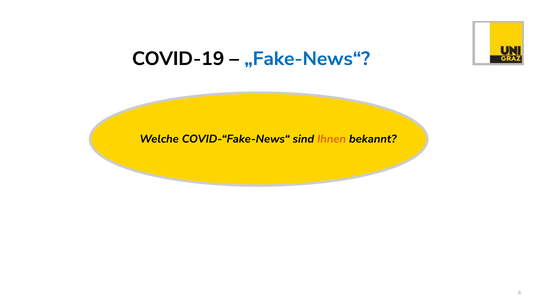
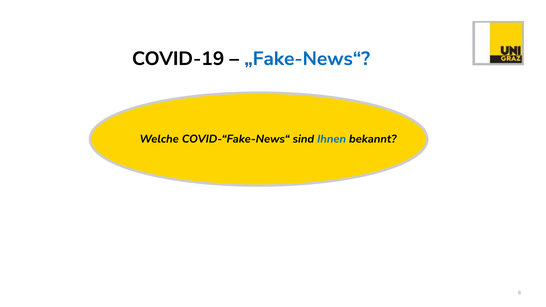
Ihnen colour: orange -> blue (332, 139)
